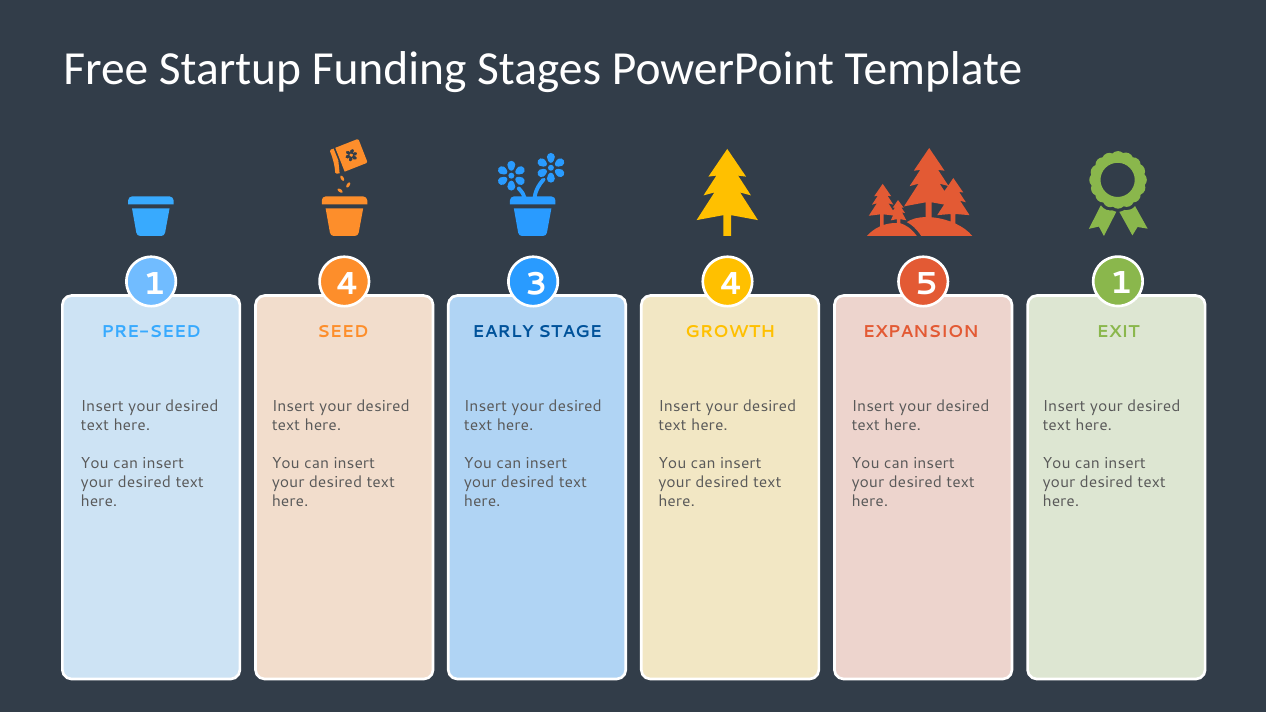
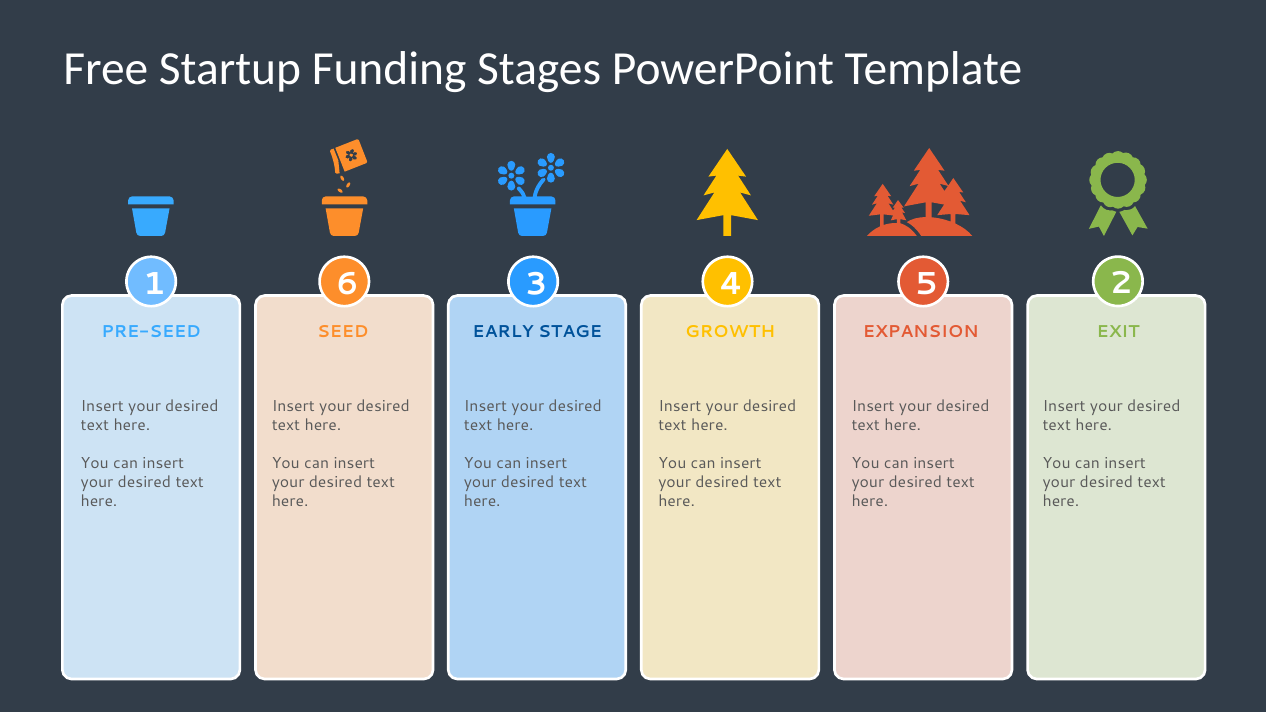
1 4: 4 -> 6 (347, 284)
5 1: 1 -> 2 (1121, 284)
